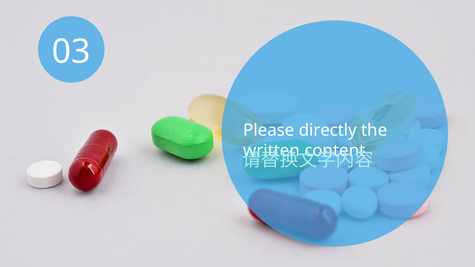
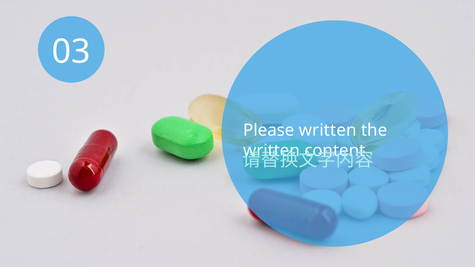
Please directly: directly -> written (328, 130)
